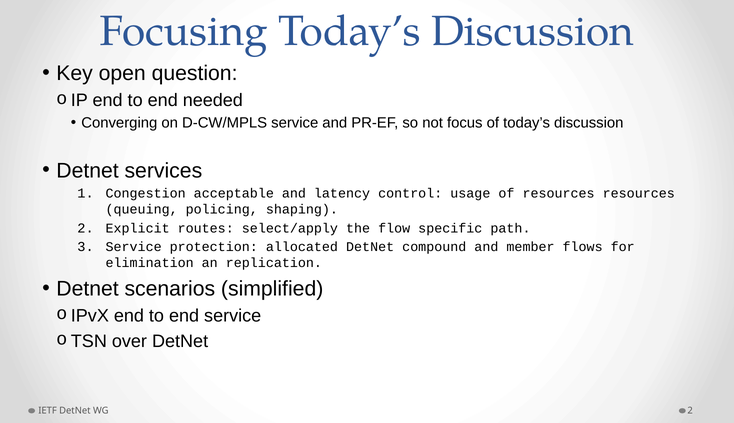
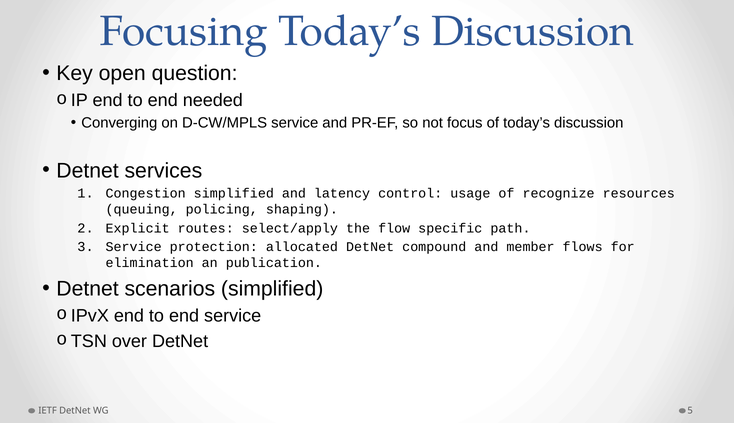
Congestion acceptable: acceptable -> simplified (234, 194)
of resources: resources -> recognize (559, 194)
replication: replication -> publication (274, 263)
WG 2: 2 -> 5 (690, 411)
